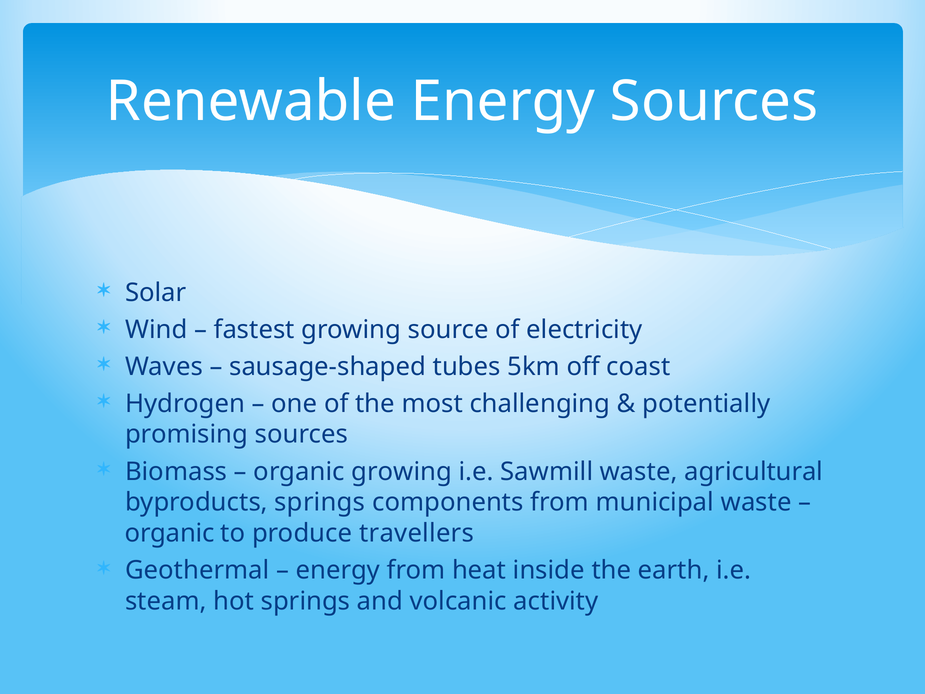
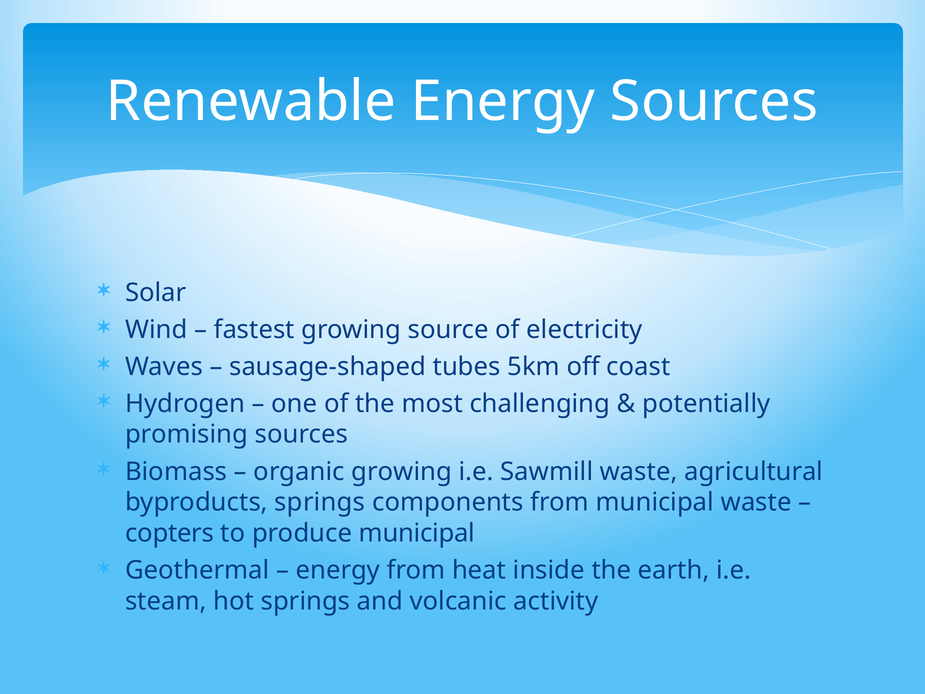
organic: organic -> copters (170, 533)
produce travellers: travellers -> municipal (417, 533)
